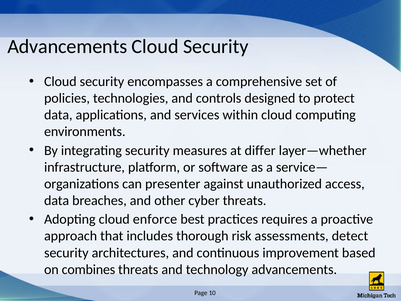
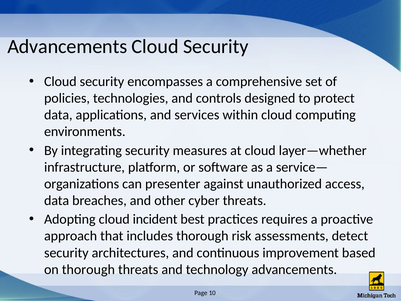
at differ: differ -> cloud (260, 150)
enforce: enforce -> incident (155, 219)
on combines: combines -> thorough (88, 269)
